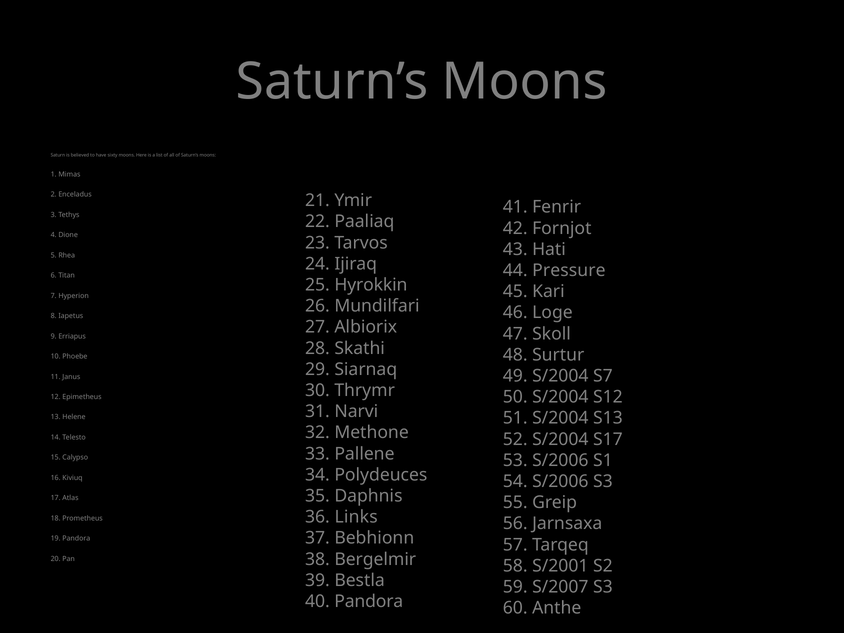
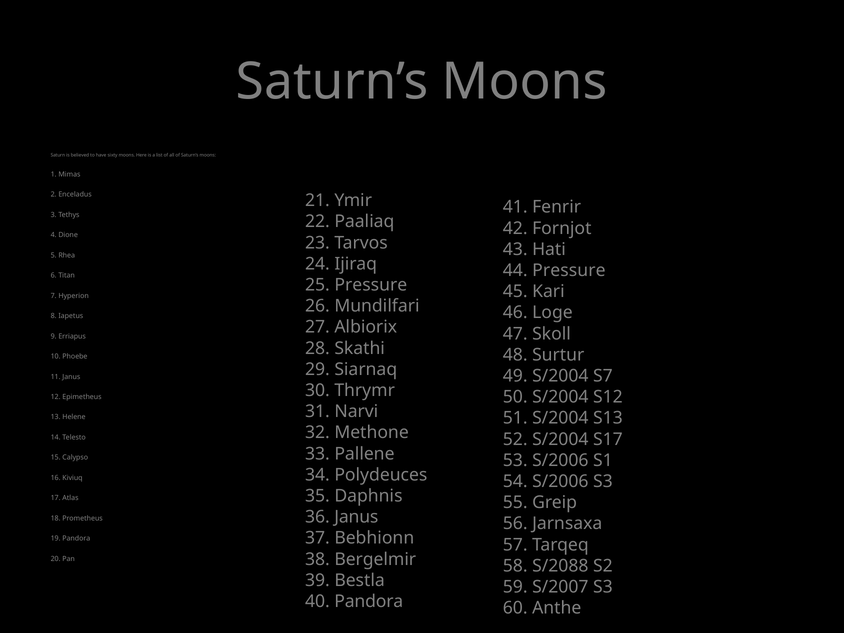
25 Hyrokkin: Hyrokkin -> Pressure (371, 285)
36 Links: Links -> Janus (356, 517)
S/2001: S/2001 -> S/2088 (560, 566)
